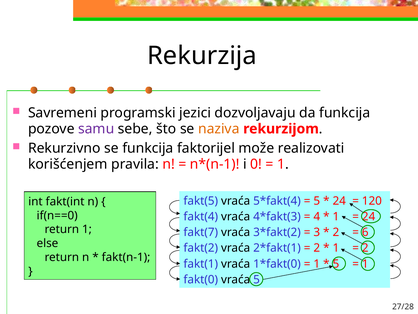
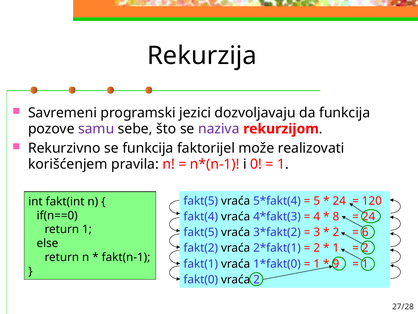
naziva colour: orange -> purple (219, 129)
1: 1 -> 8 (336, 216)
fakt(7: fakt(7 -> fakt(5 (201, 232)
5: 5 -> 9 (336, 263)
vraća 5: 5 -> 2 (256, 279)
